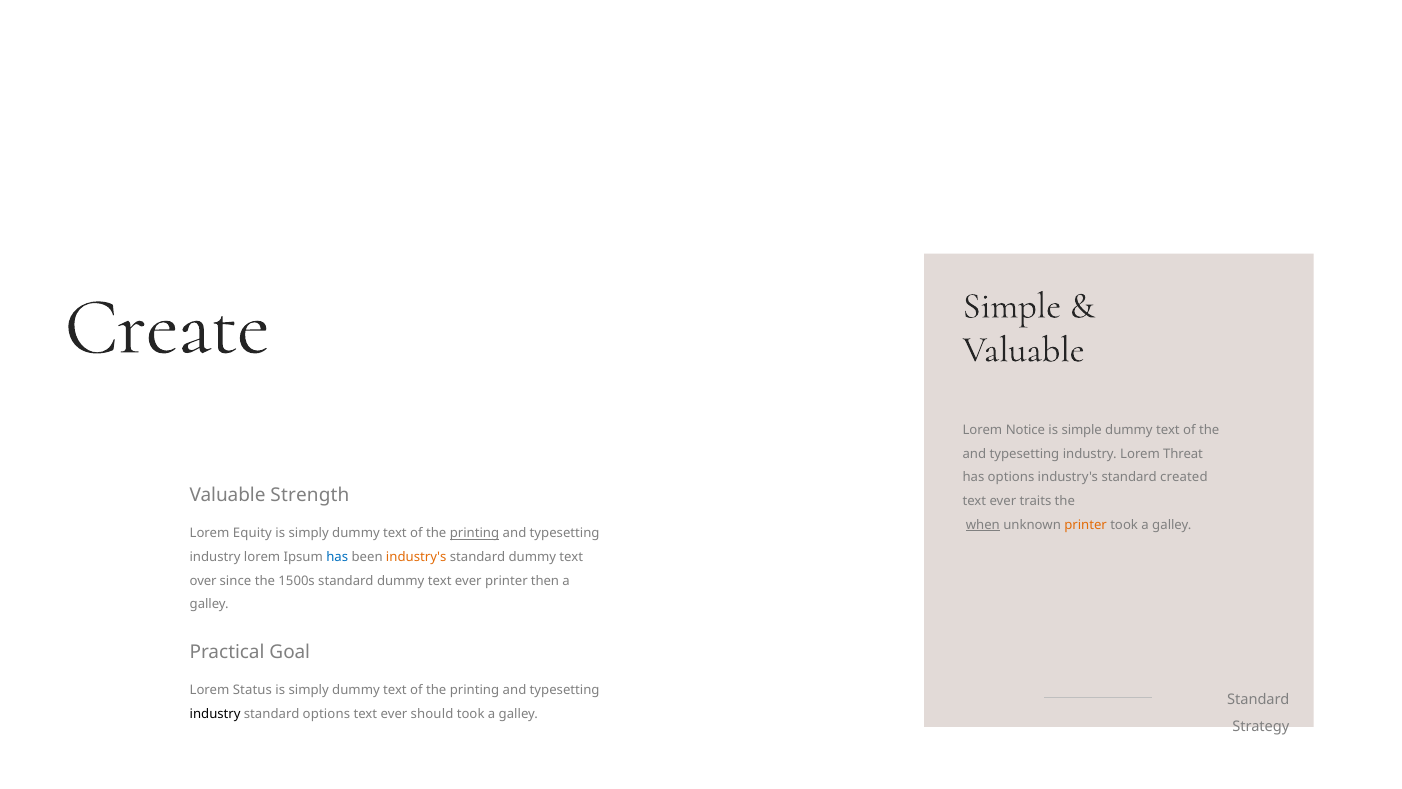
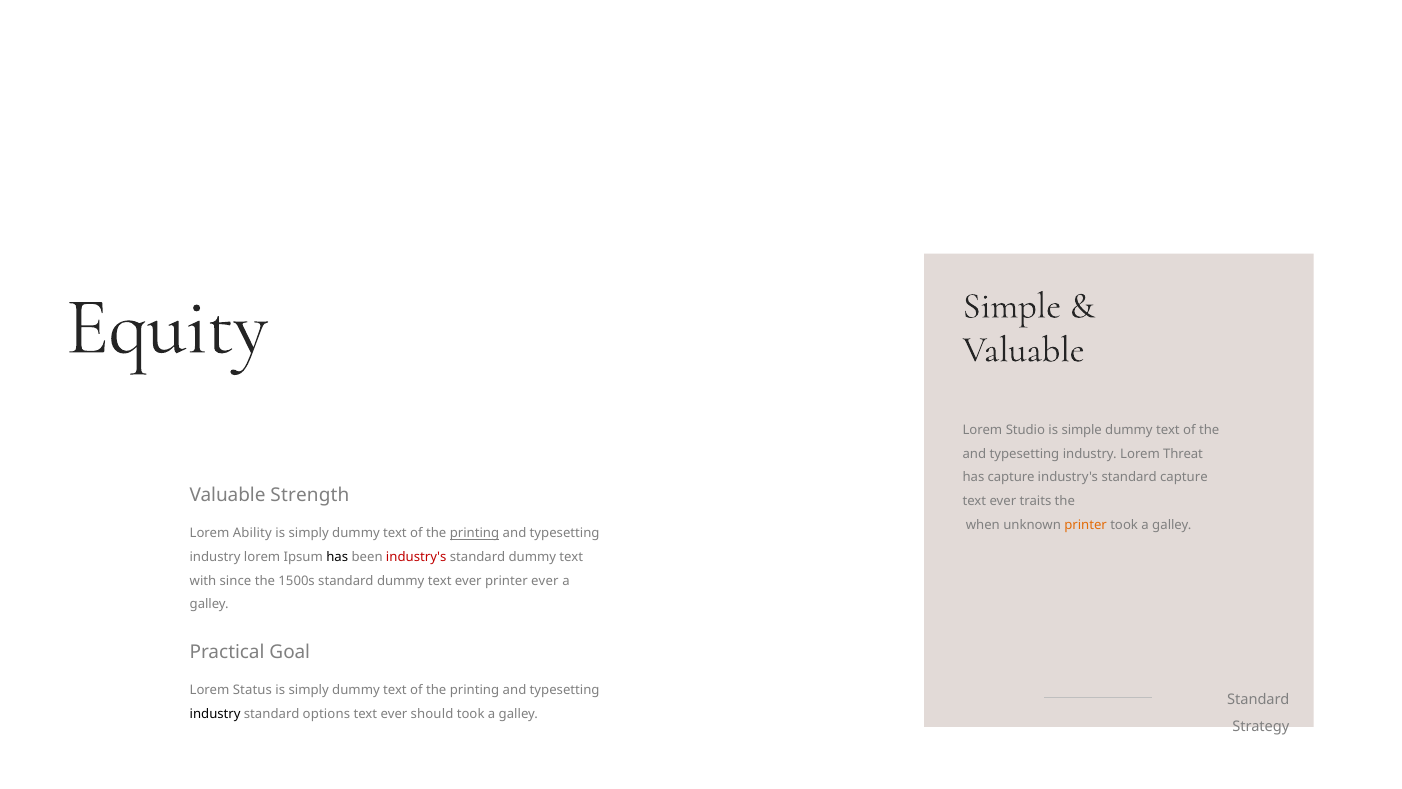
Create: Create -> Equity (167, 326)
Notice: Notice -> Studio (1025, 430)
has options: options -> capture (1011, 477)
standard created: created -> capture (1184, 477)
when underline: present -> none (983, 525)
Equity: Equity -> Ability (252, 533)
has colour: blue -> black (337, 557)
industry's colour: orange -> red (416, 557)
over: over -> with (203, 581)
printer then: then -> ever (545, 581)
